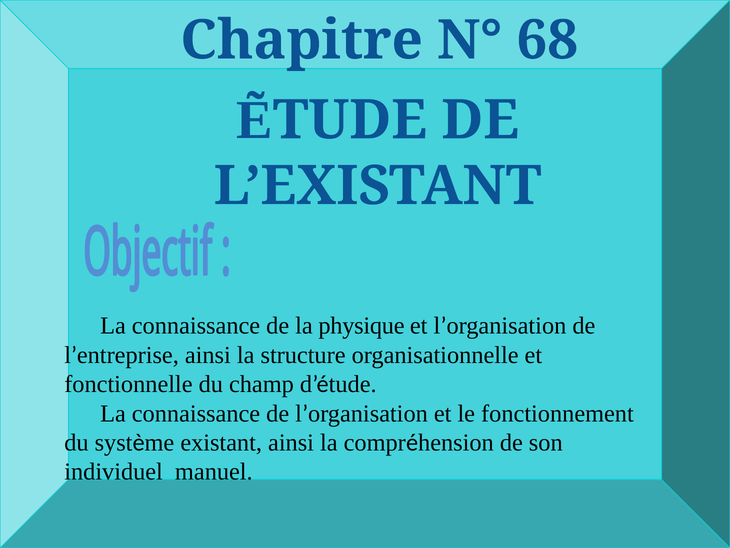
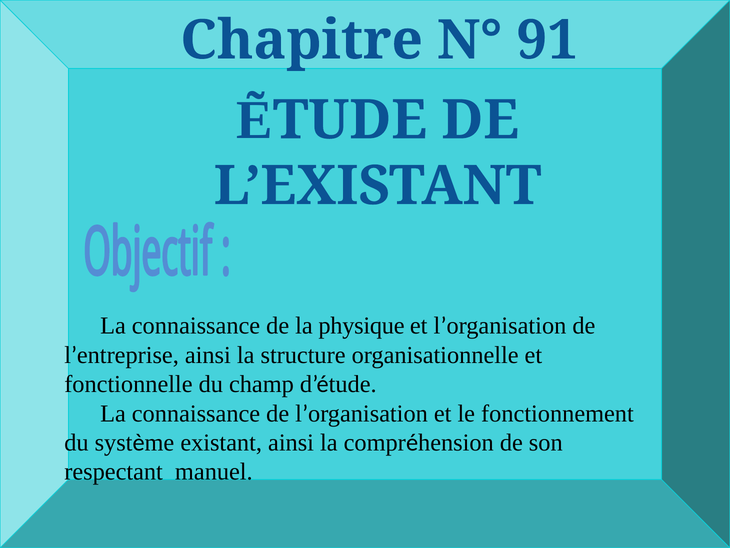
68: 68 -> 91 (547, 40)
individuel: individuel -> respectant (114, 472)
